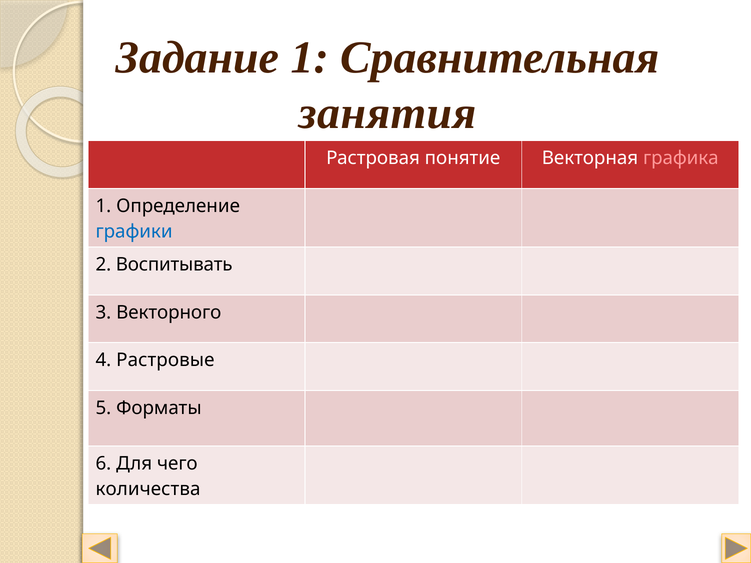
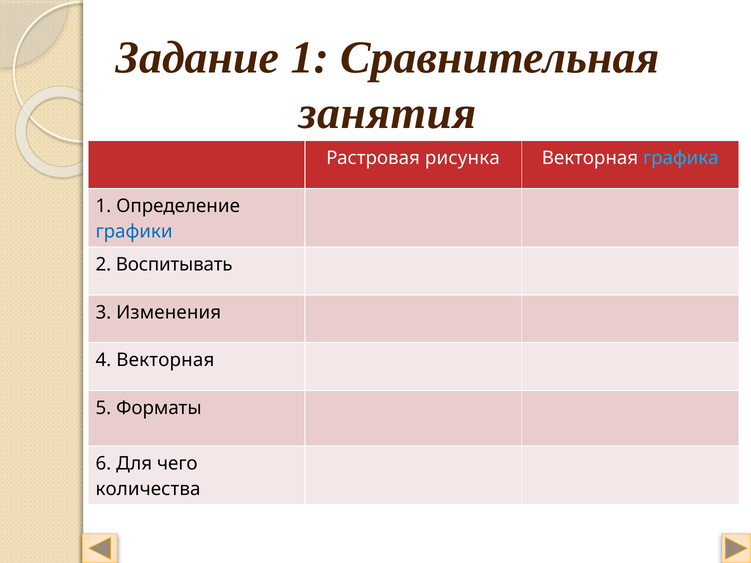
понятие: понятие -> рисунка (462, 158)
графика colour: pink -> light blue (681, 158)
Векторного: Векторного -> Изменения (169, 313)
4 Растровые: Растровые -> Векторная (165, 360)
